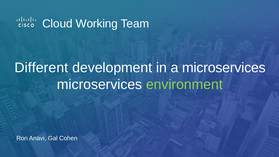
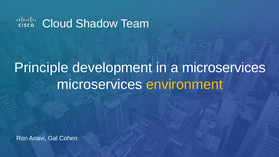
Working: Working -> Shadow (97, 24)
Different: Different -> Principle (41, 68)
environment colour: light green -> yellow (184, 84)
